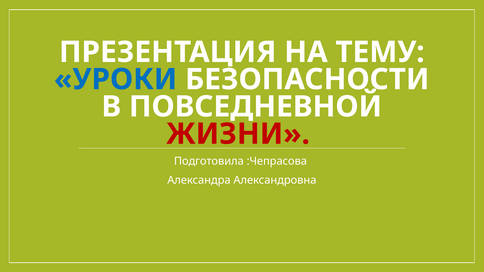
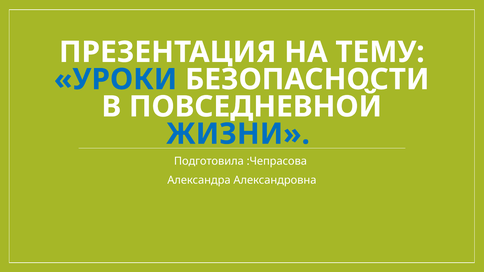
ЖИЗНИ colour: red -> blue (238, 134)
